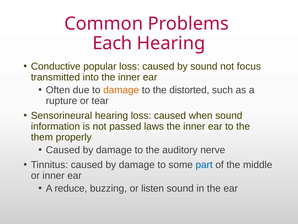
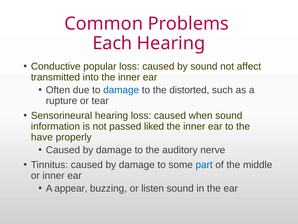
focus: focus -> affect (249, 66)
damage colour: orange -> blue (121, 90)
laws: laws -> liked (154, 126)
them: them -> have (42, 137)
reduce: reduce -> appear (71, 188)
